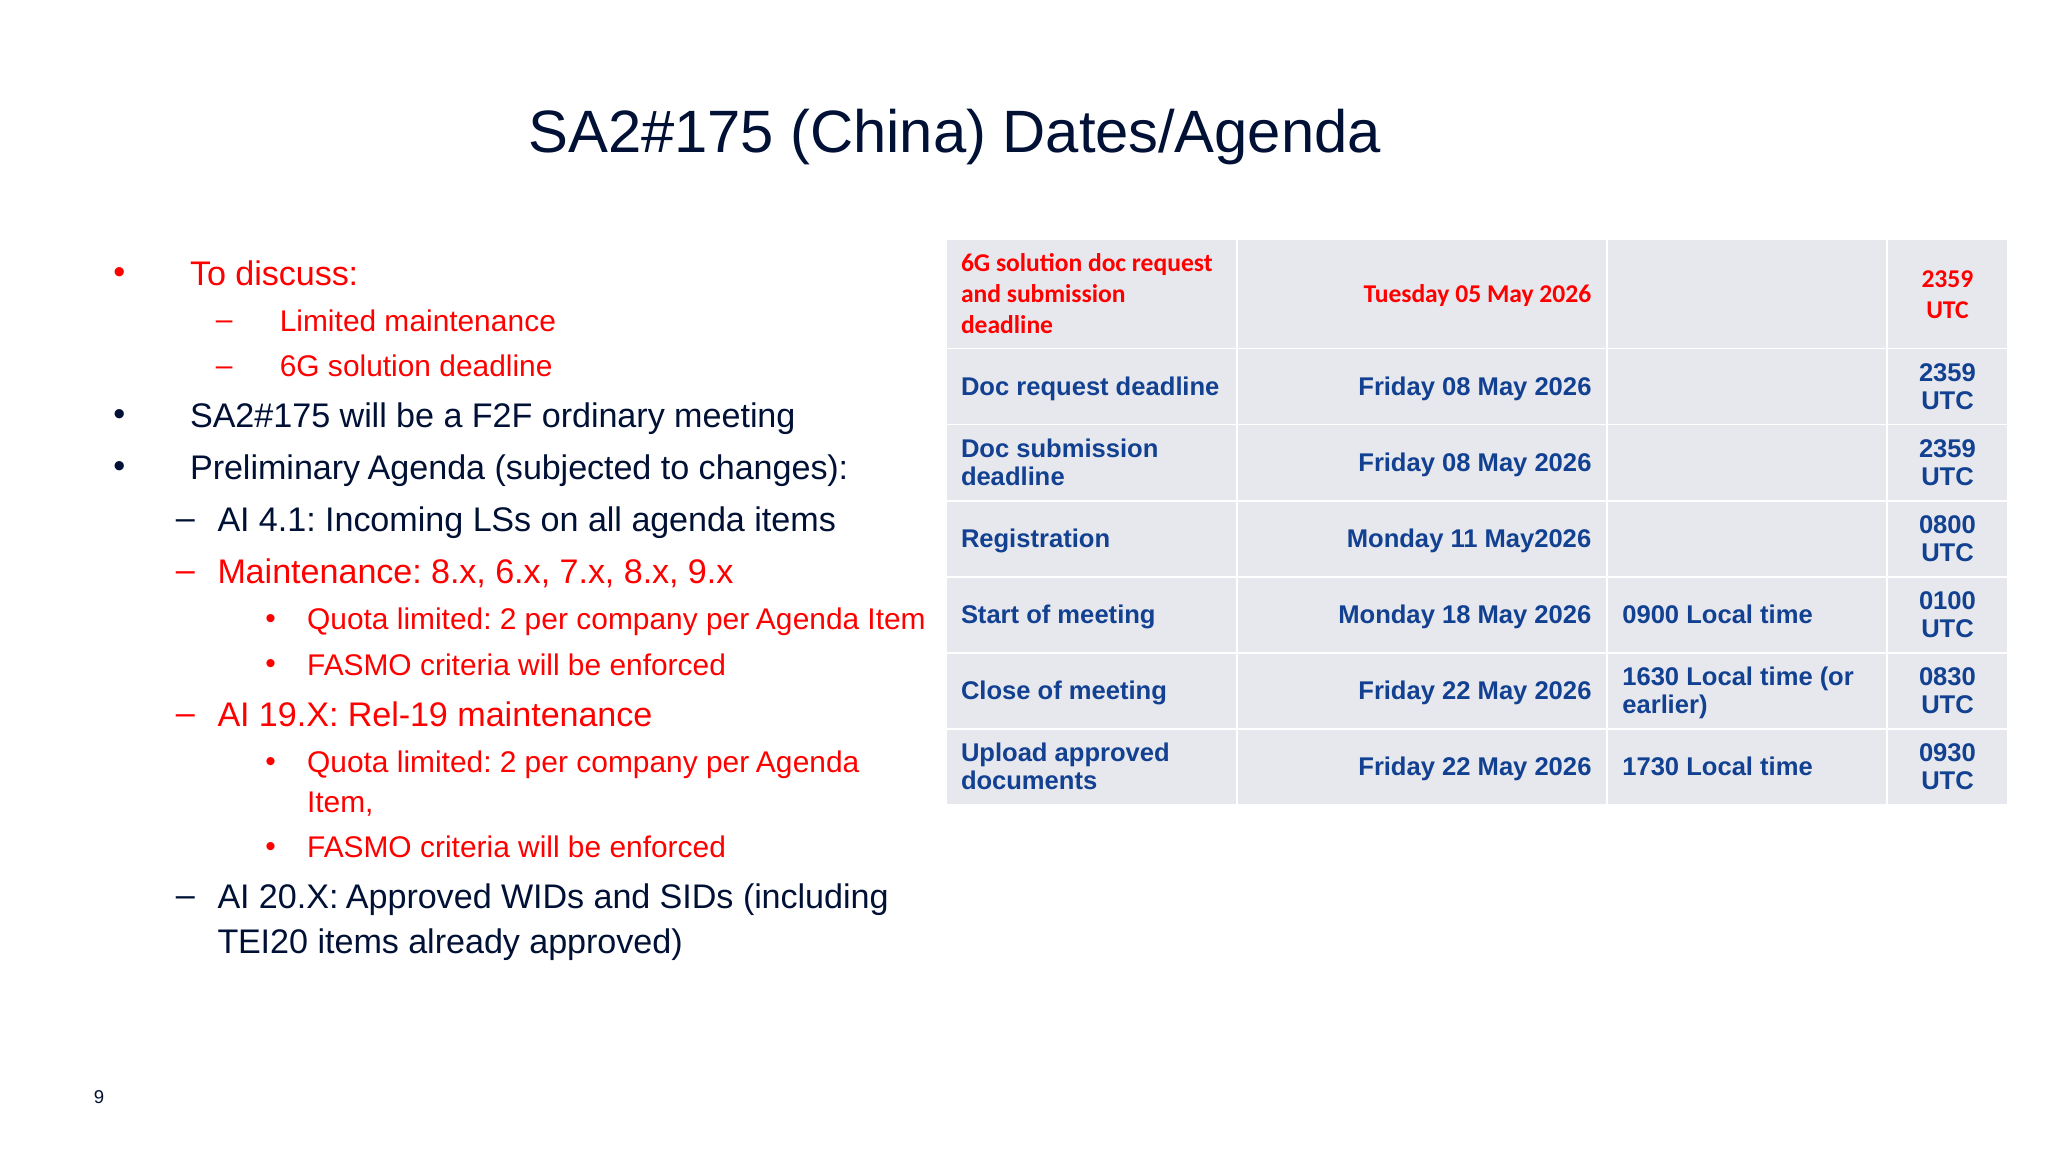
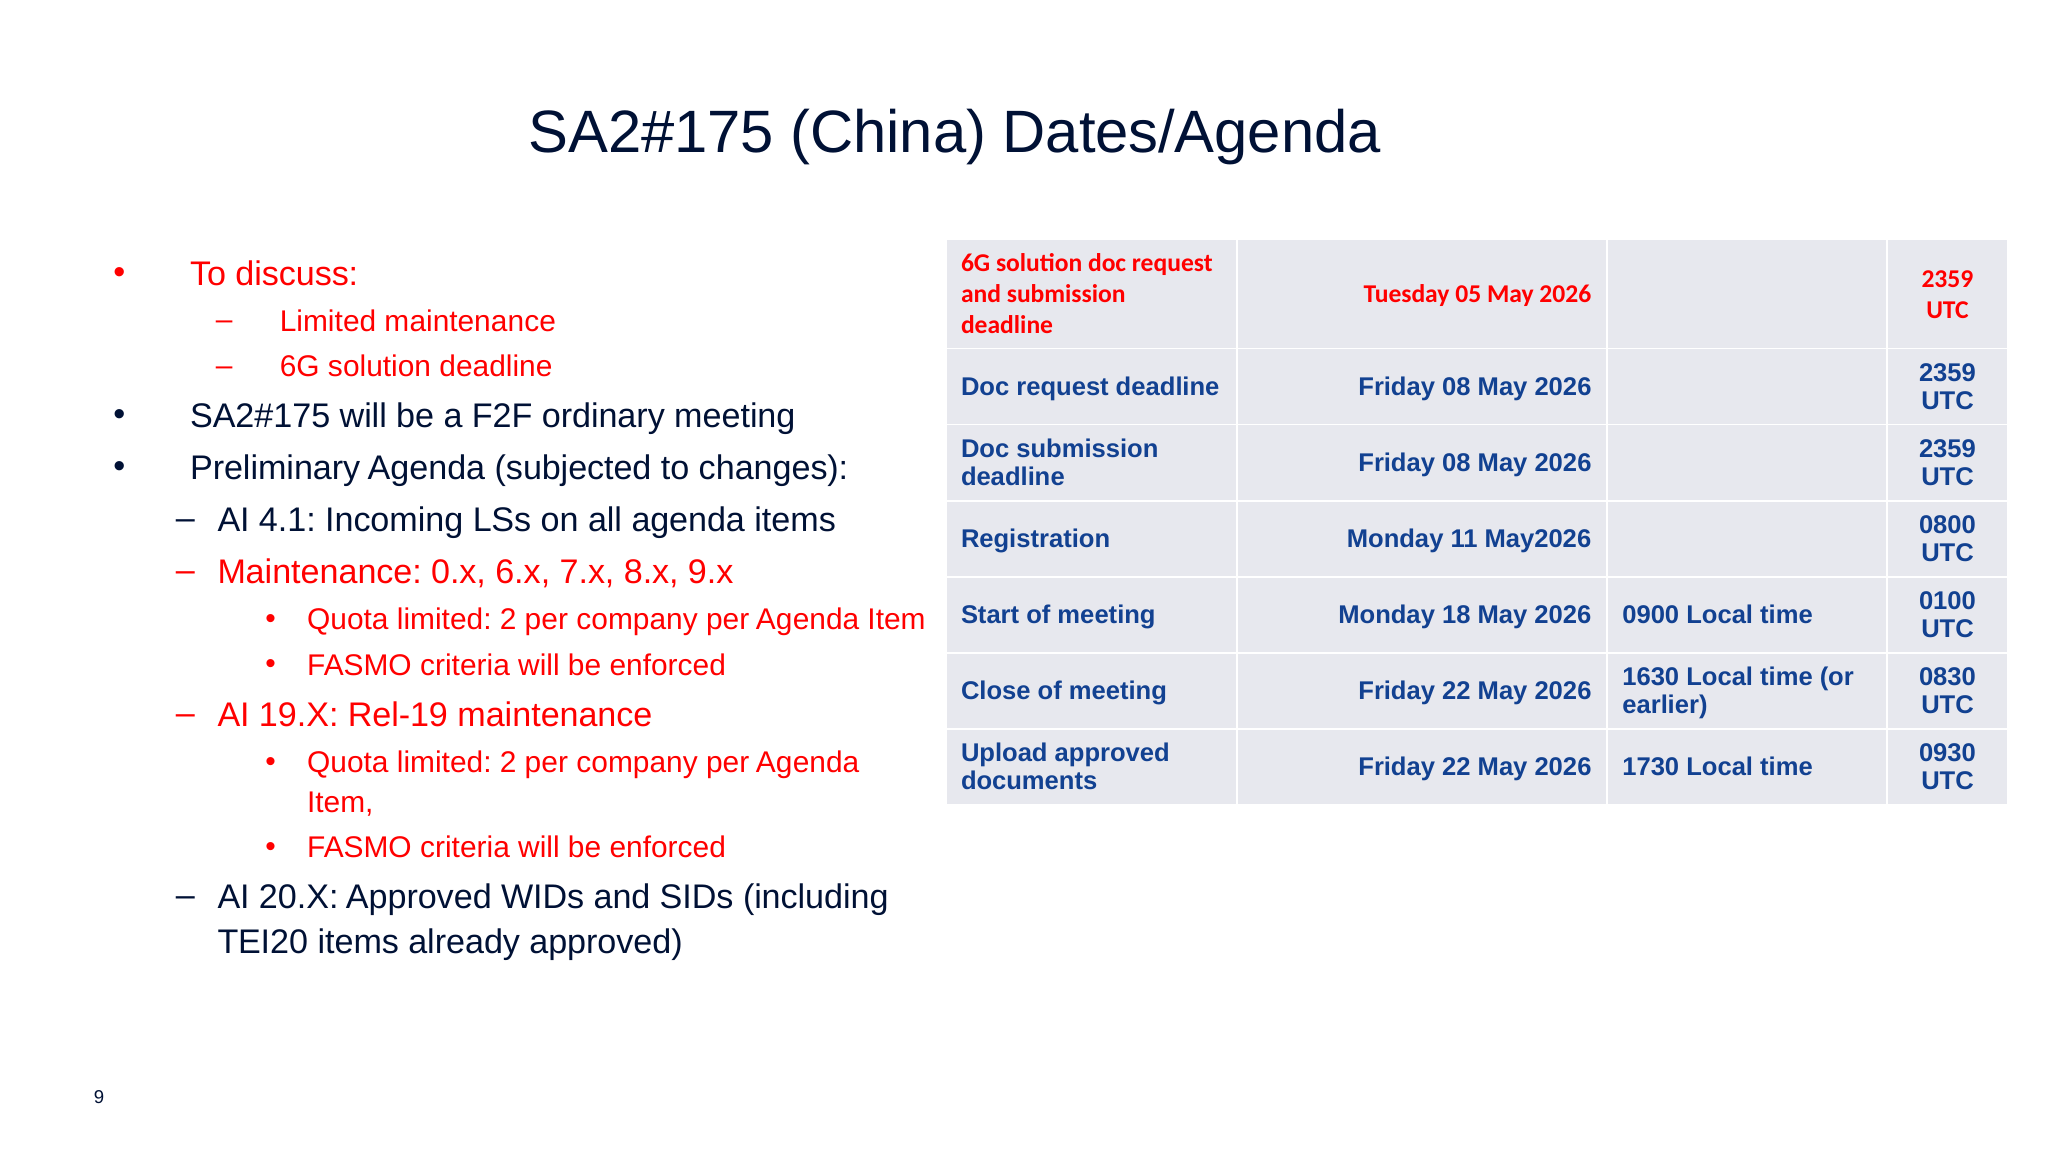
Maintenance 8.x: 8.x -> 0.x (459, 572)
